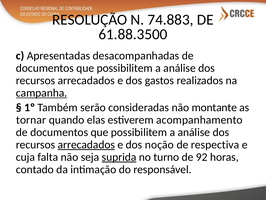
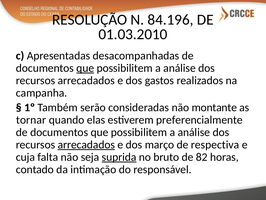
74.883: 74.883 -> 84.196 (171, 20)
61.88.3500: 61.88.3500 -> 01.03.2010 (133, 34)
que underline: none -> present (85, 68)
campanha underline: present -> none (42, 93)
acompanhamento: acompanhamento -> preferencialmente (199, 120)
noção: noção -> março (159, 144)
turno: turno -> bruto (166, 157)
92: 92 -> 82 (202, 157)
